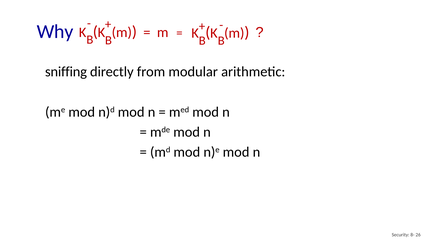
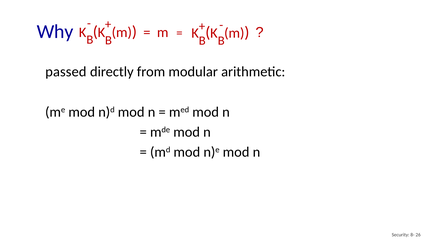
sniffing: sniffing -> passed (66, 72)
